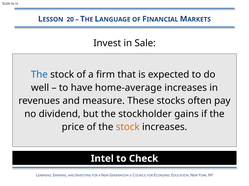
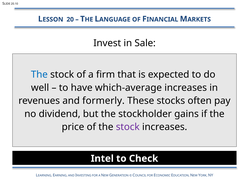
home-average: home-average -> which-average (128, 88)
measure: measure -> formerly (103, 101)
stock colour: orange -> purple (128, 127)
